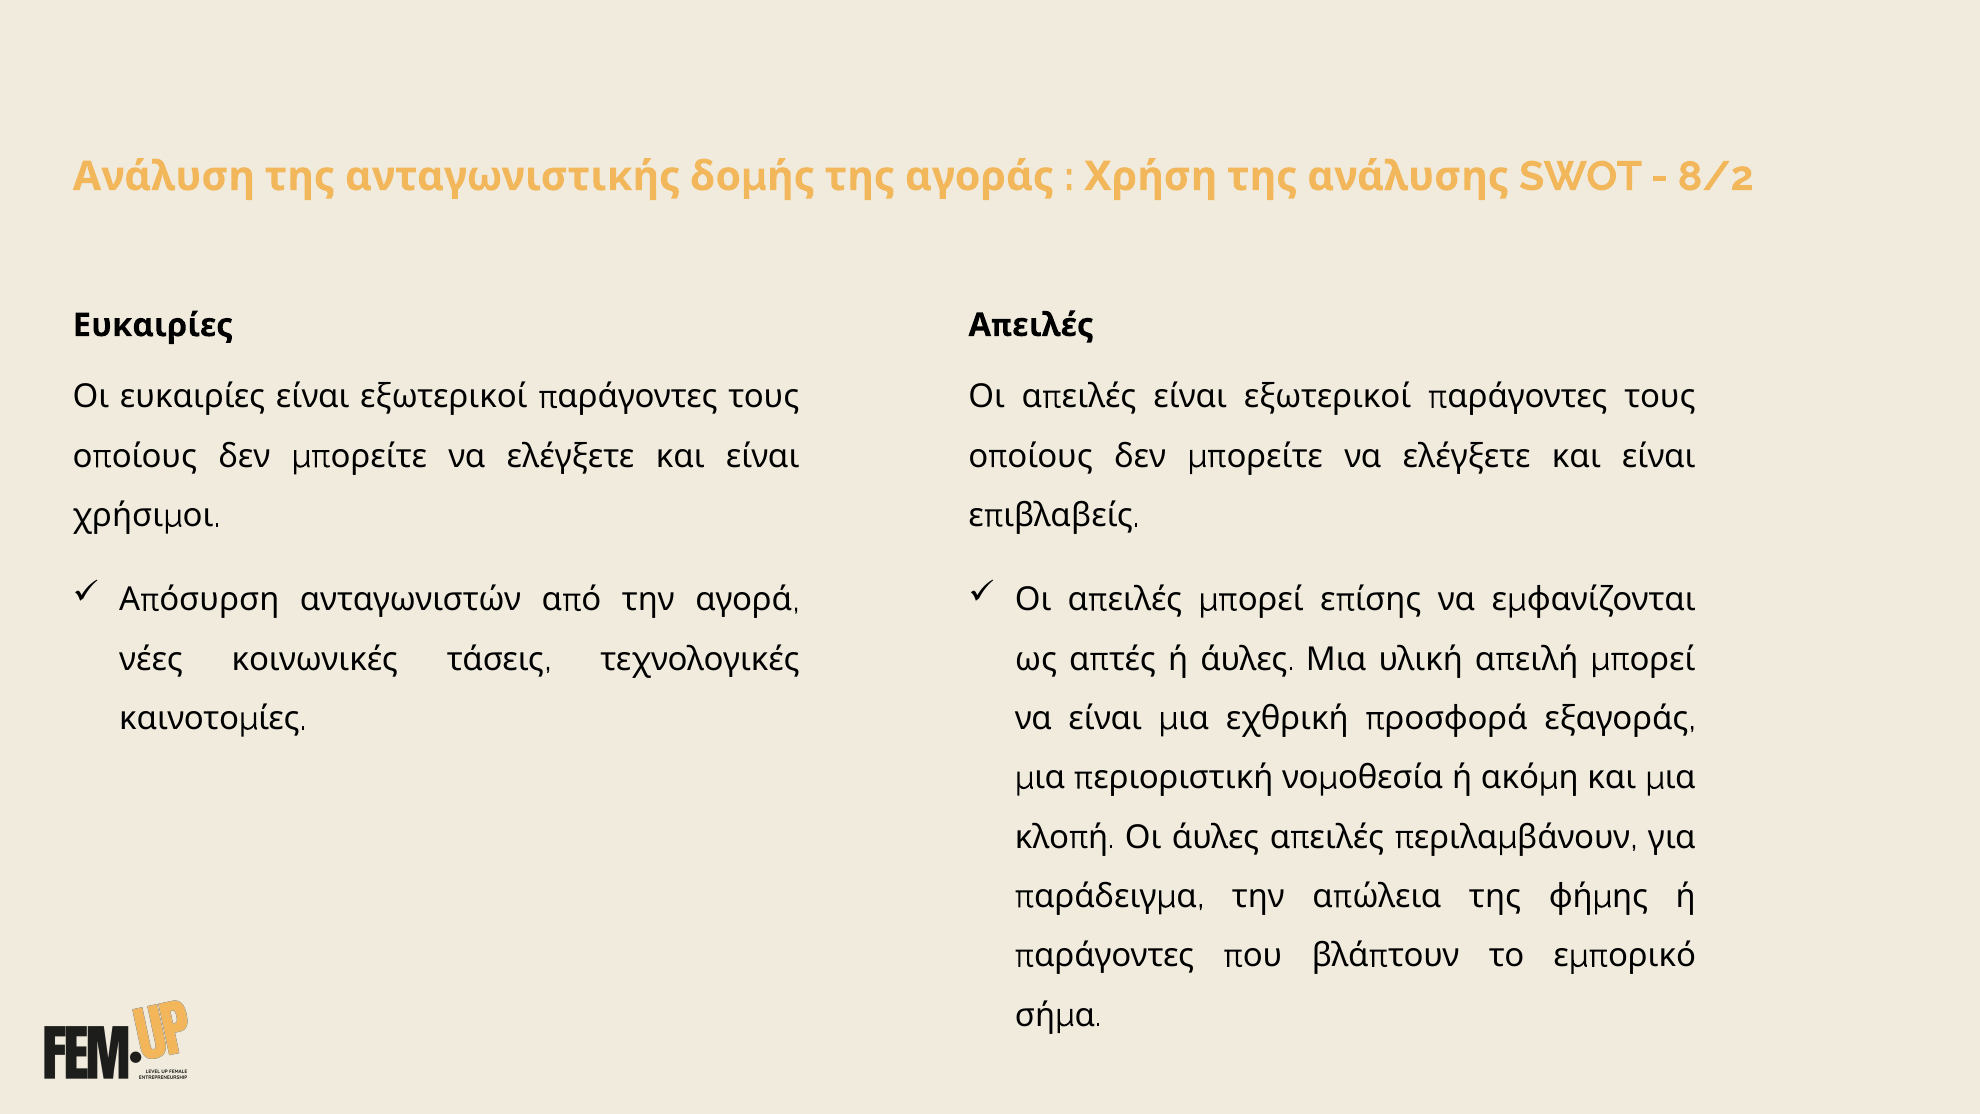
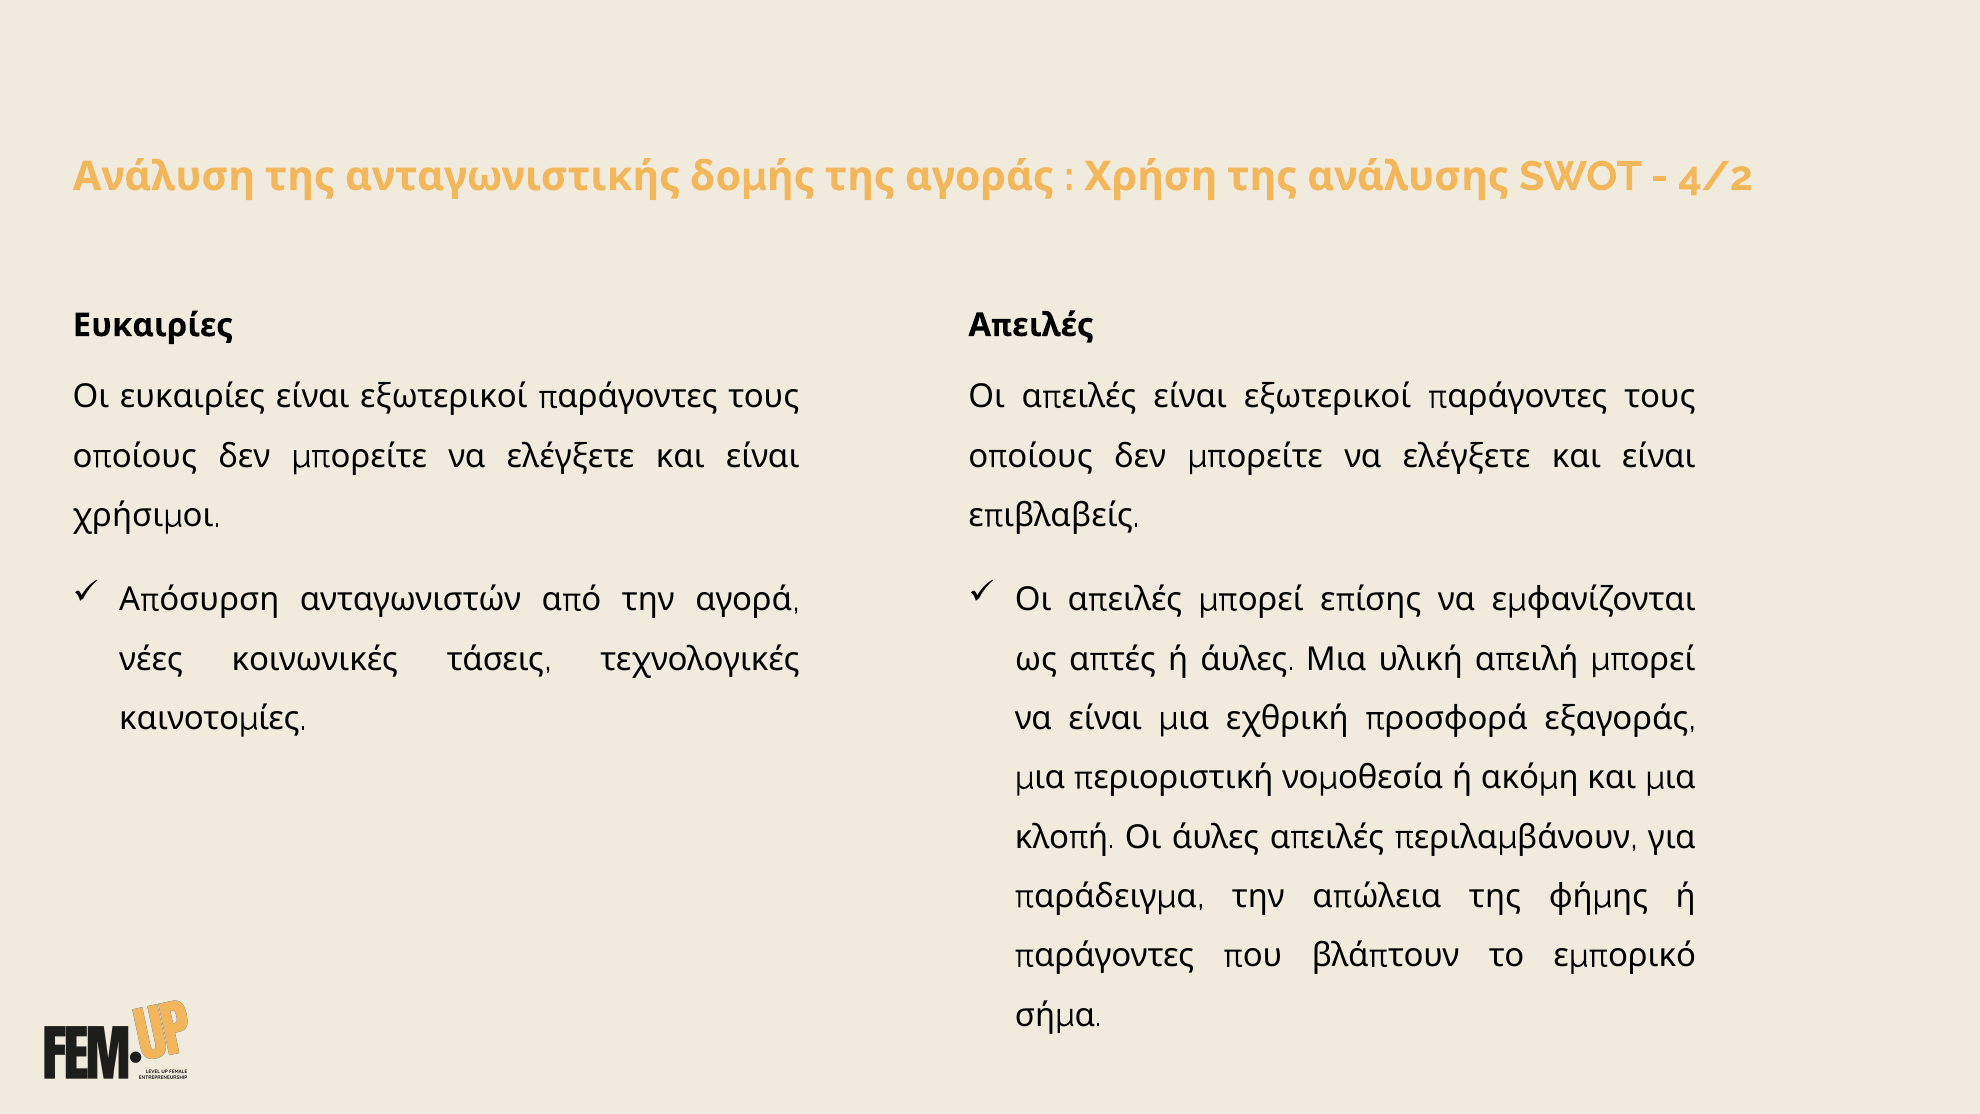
8/2: 8/2 -> 4/2 (1716, 177)
